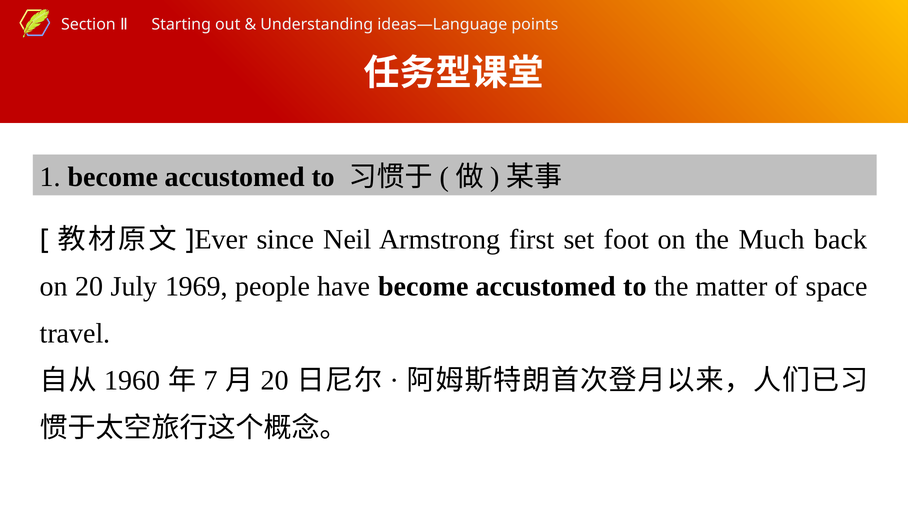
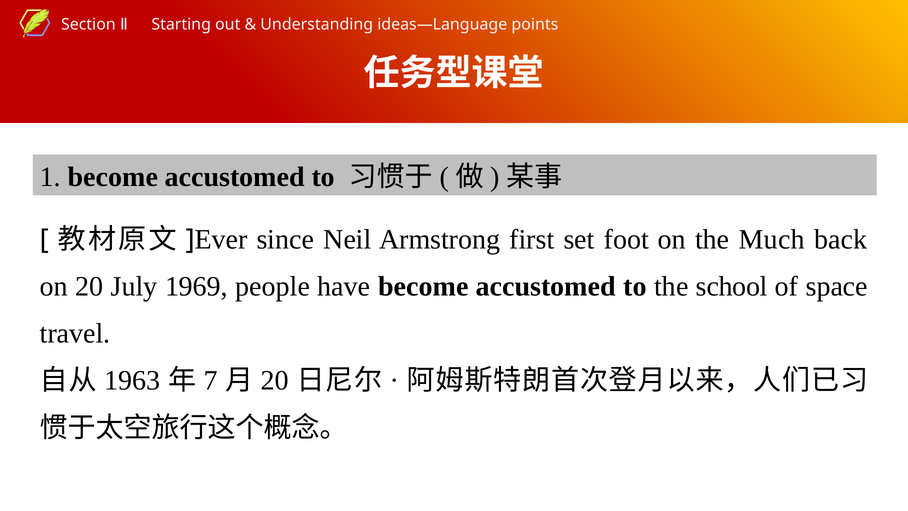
matter: matter -> school (732, 286)
1960: 1960 -> 1963 (132, 380)
